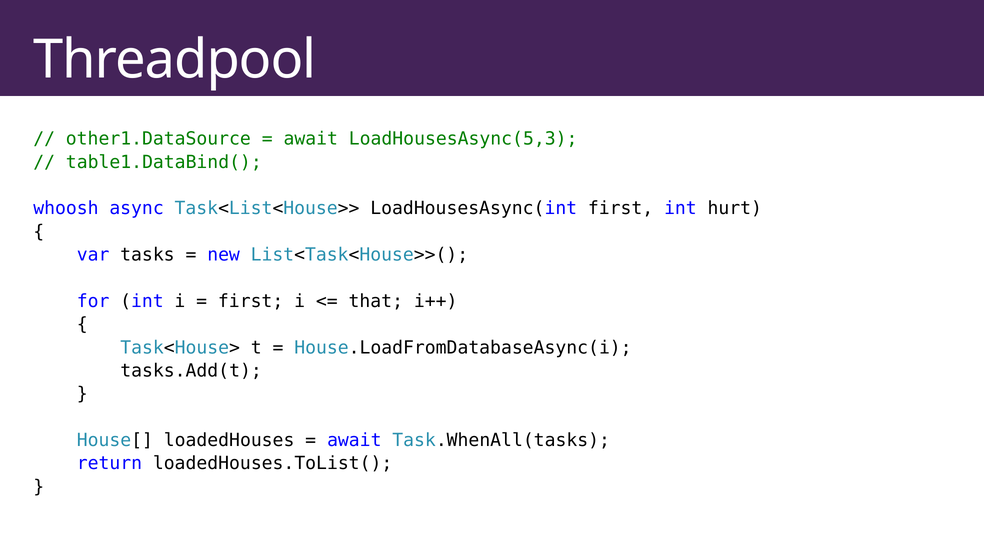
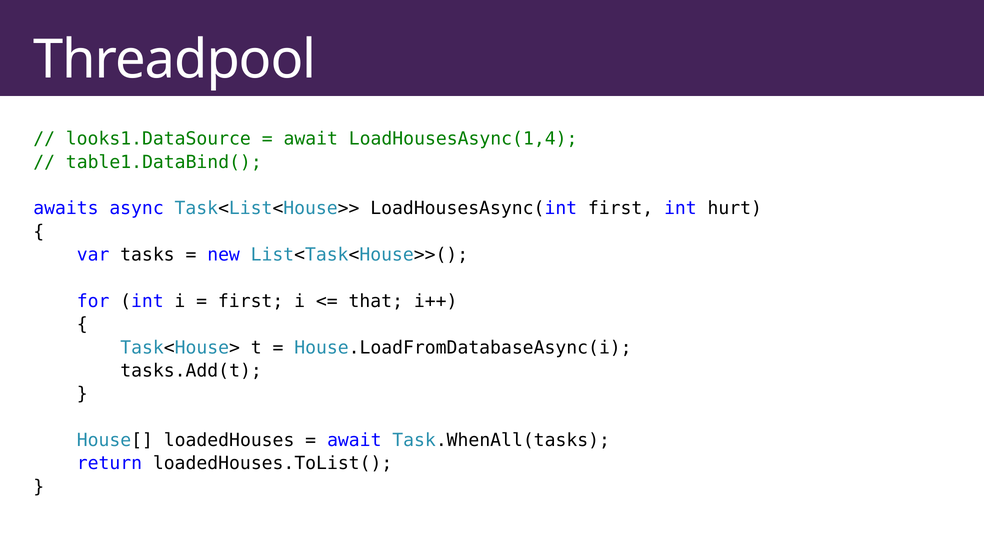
other1.DataSource: other1.DataSource -> looks1.DataSource (158, 139)
LoadHousesAsync(5,3: LoadHousesAsync(5,3 -> LoadHousesAsync(1,4 (463, 139)
whoosh: whoosh -> awaits (66, 208)
